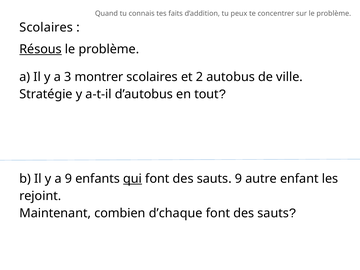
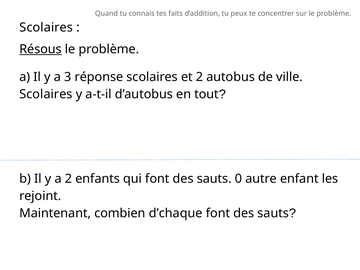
montrer: montrer -> réponse (99, 77)
Stratégie: Stratégie -> Scolaires (46, 94)
a 9: 9 -> 2 (69, 179)
qui underline: present -> none (133, 179)
sauts 9: 9 -> 0 (239, 179)
